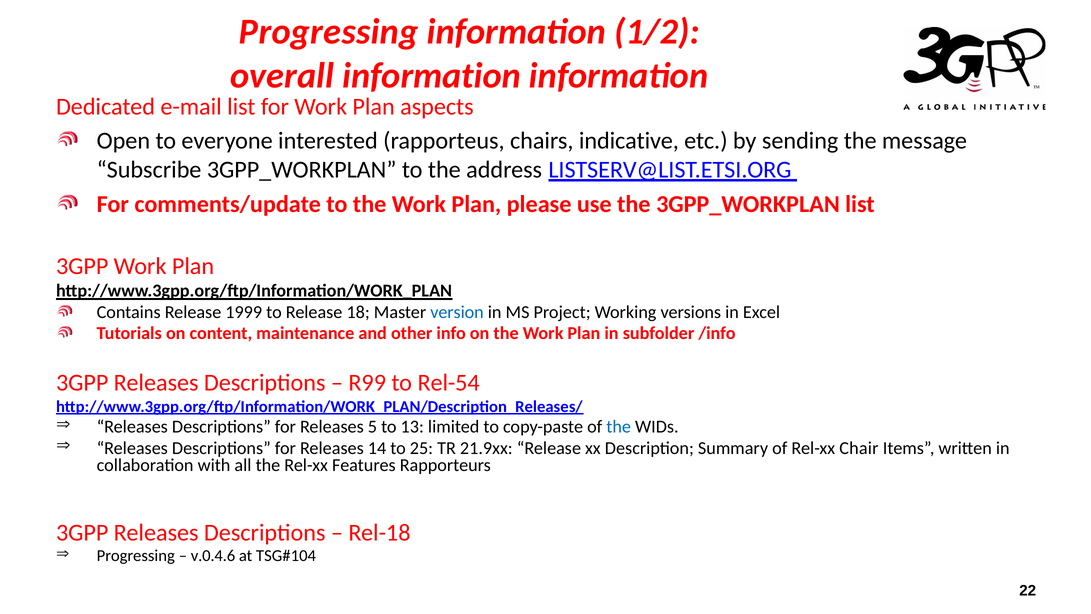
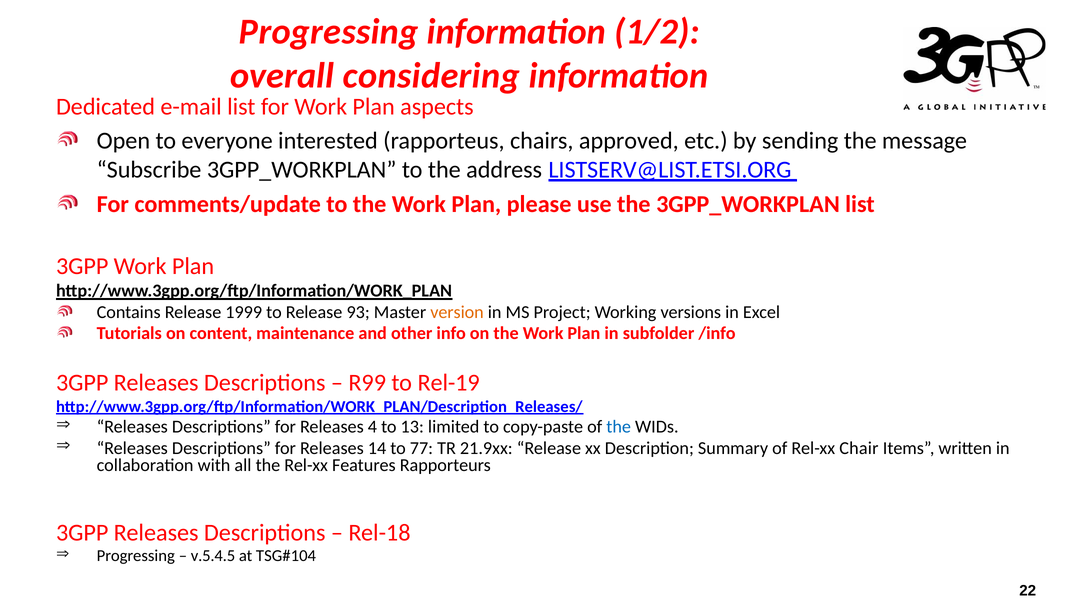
overall information: information -> considering (431, 75)
indicative: indicative -> approved (629, 141)
18: 18 -> 93 (358, 312)
version colour: blue -> orange (457, 312)
Rel-54: Rel-54 -> Rel-19 (449, 383)
5: 5 -> 4 (372, 427)
25: 25 -> 77 (421, 448)
v.0.4.6: v.0.4.6 -> v.5.4.5 (213, 556)
